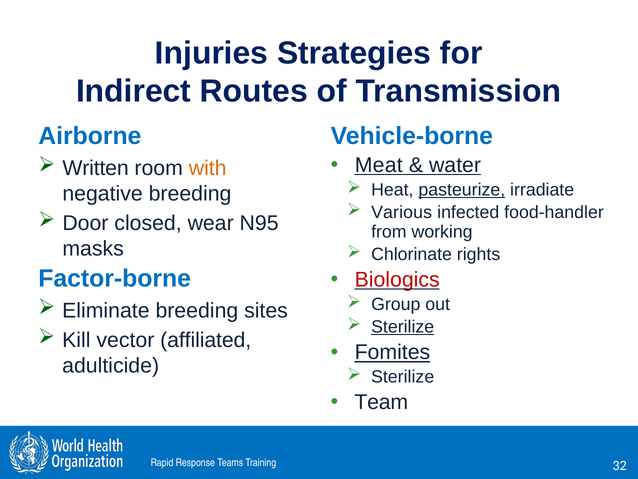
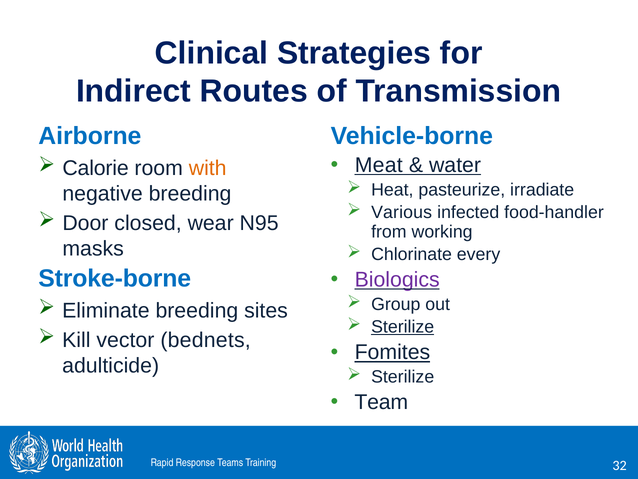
Injuries: Injuries -> Clinical (212, 53)
Written: Written -> Calorie (96, 168)
pasteurize underline: present -> none (462, 190)
rights: rights -> every (479, 254)
Factor-borne: Factor-borne -> Stroke-borne (115, 278)
Biologics colour: red -> purple (397, 279)
affiliated: affiliated -> bednets (206, 340)
